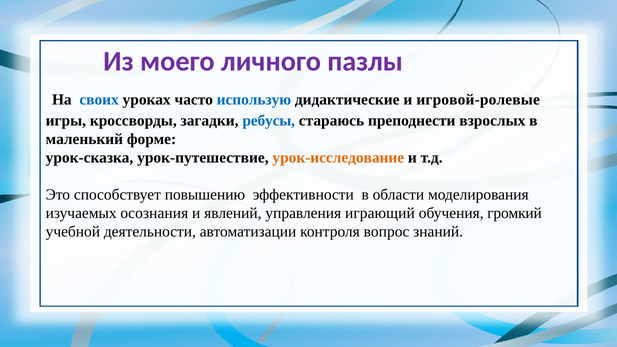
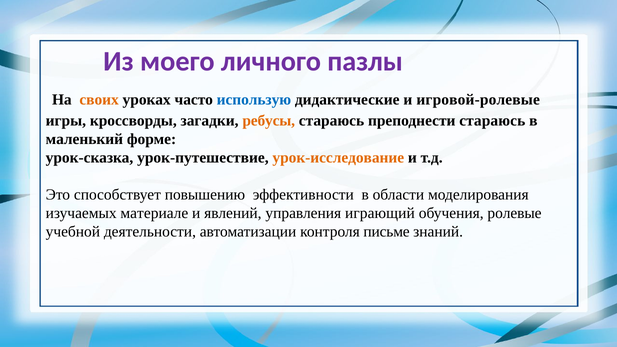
своих colour: blue -> orange (99, 100)
ребусы colour: blue -> orange (269, 121)
преподнести взрослых: взрослых -> стараюсь (492, 121)
осознания: осознания -> материале (154, 213)
громкий: громкий -> ролевые (515, 213)
вопрос: вопрос -> письме (387, 232)
